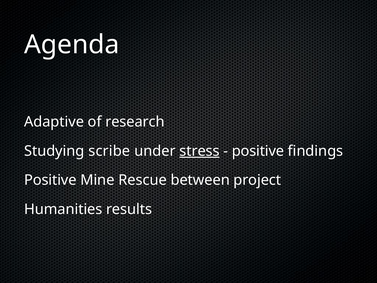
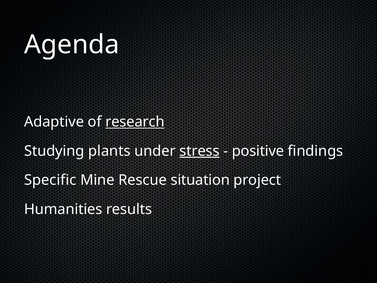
research underline: none -> present (135, 122)
scribe: scribe -> plants (109, 151)
Positive: Positive -> Specific (50, 180)
between: between -> situation (200, 180)
